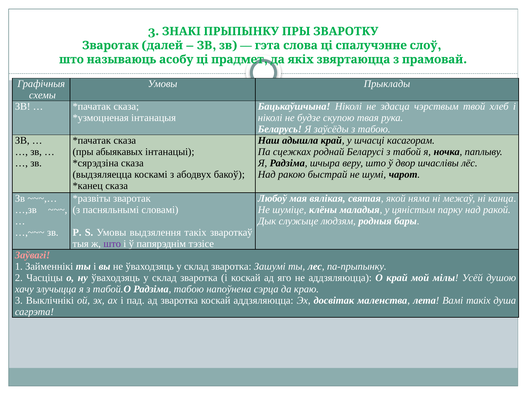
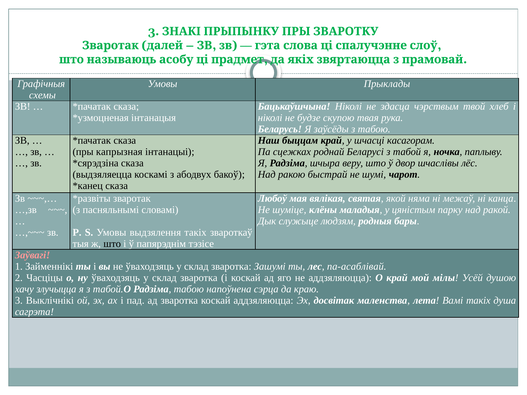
адышла: адышла -> быццам (300, 141)
абыякавых: абыякавых -> капрызная (119, 152)
што colour: purple -> black (112, 244)
па-прыпынку: па-прыпынку -> па-асаблівай (357, 267)
